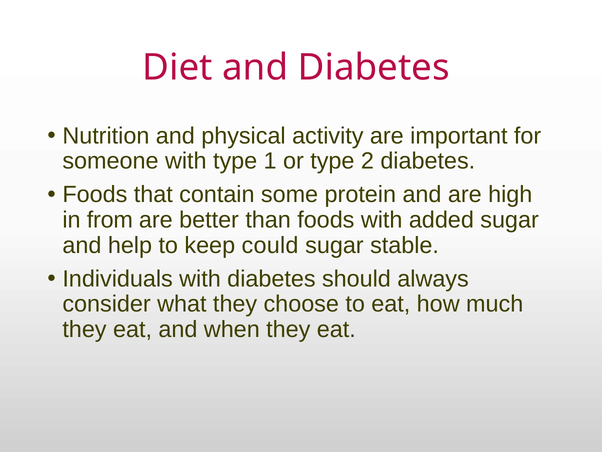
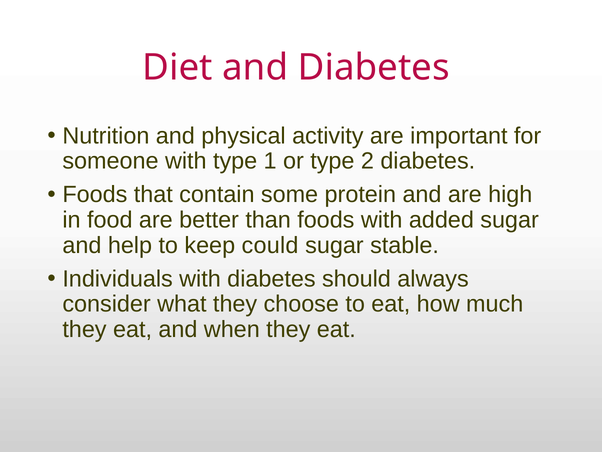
from: from -> food (110, 220)
